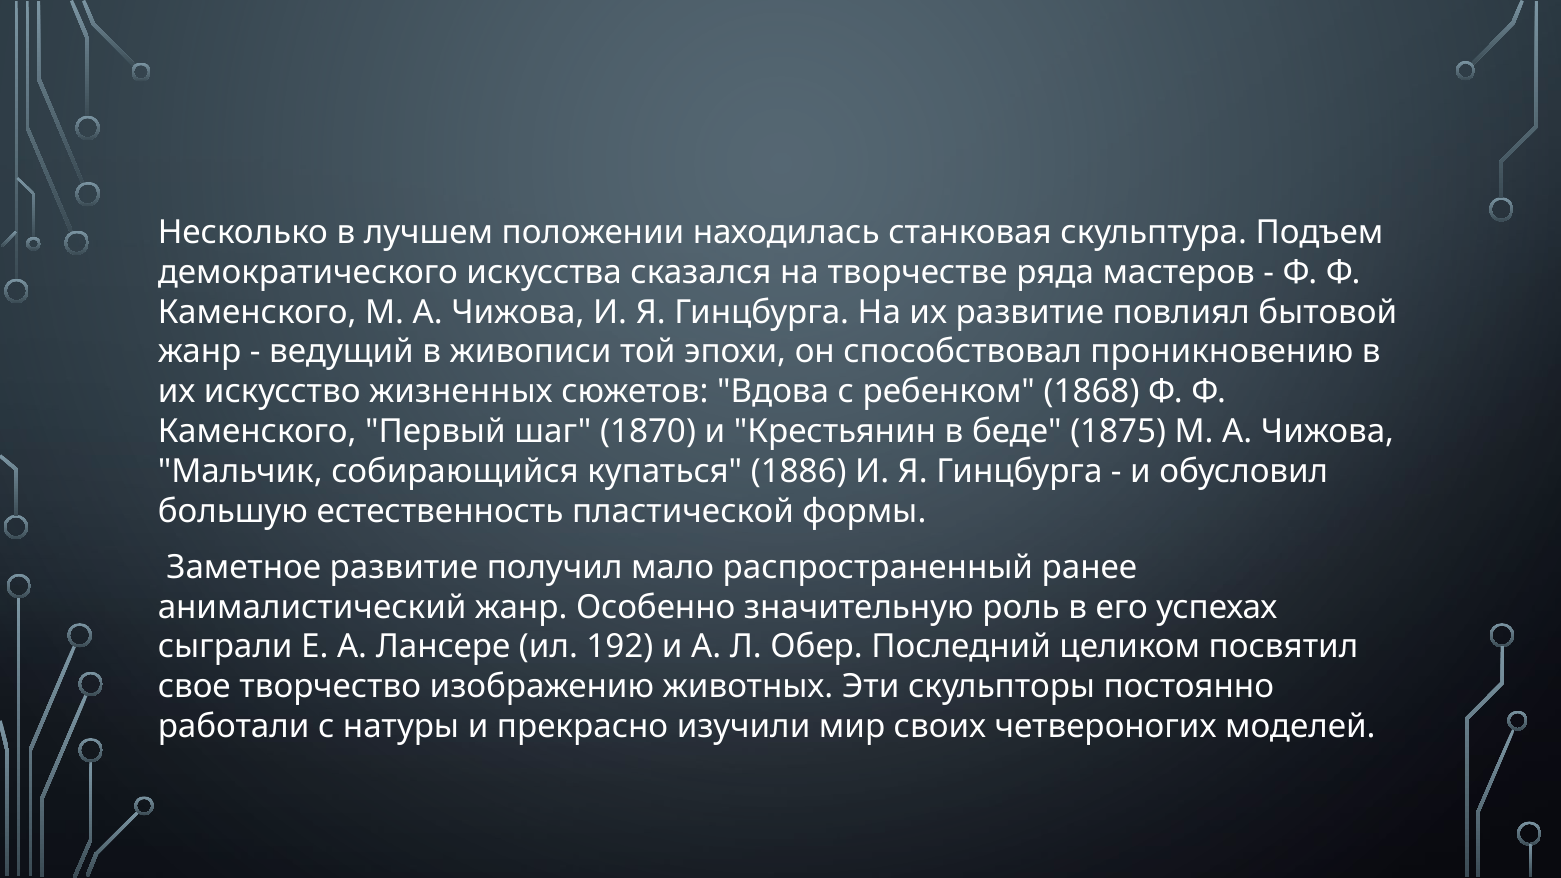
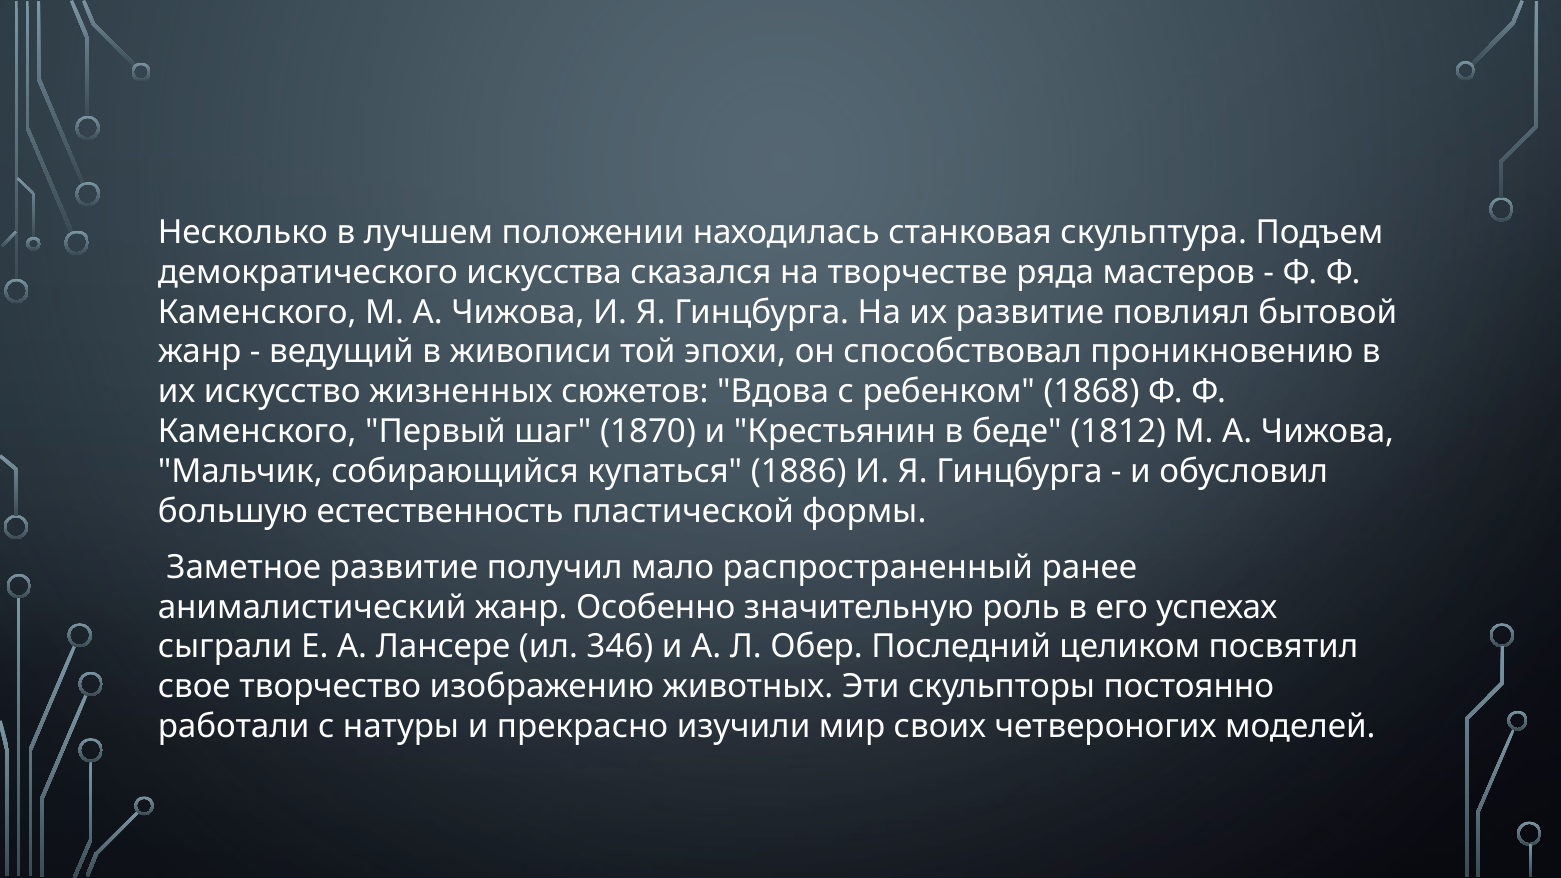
1875: 1875 -> 1812 (1118, 432)
192: 192 -> 346 (620, 647)
